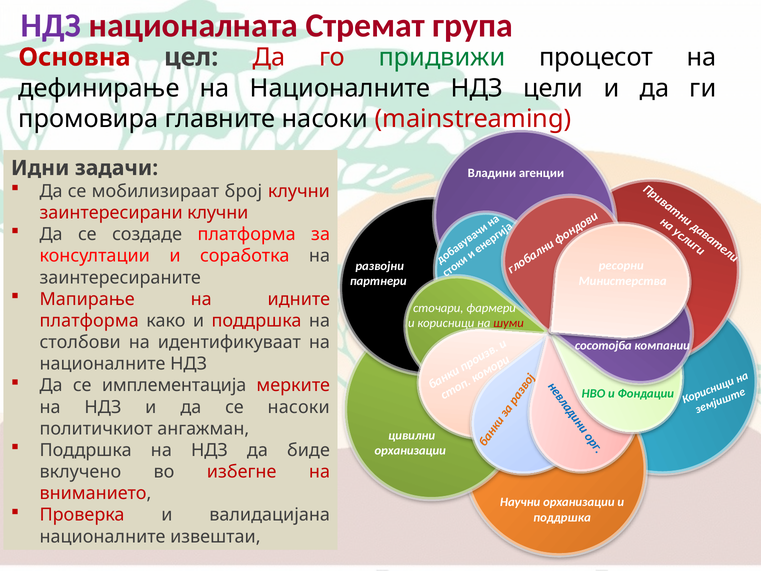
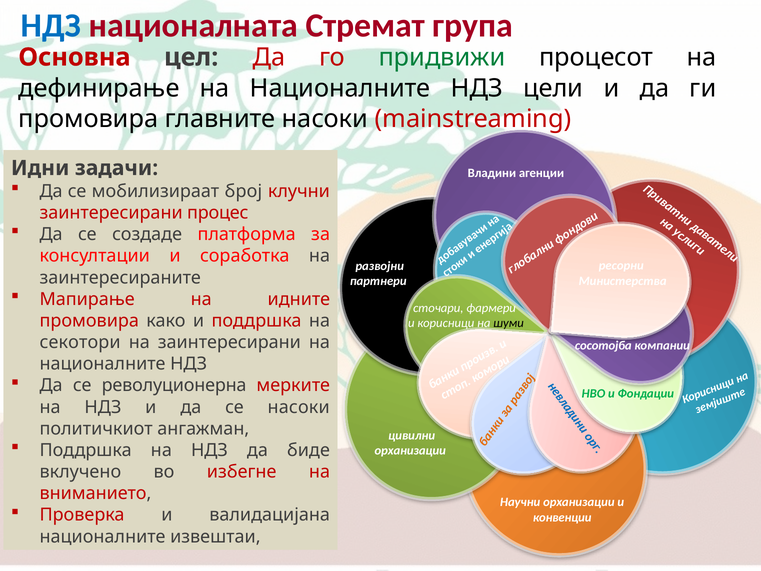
НДЗ colour: purple -> blue (51, 26)
заинтересирани клучни: клучни -> процес (218, 213)
платформа: платформа -> промовира (89, 321)
шуми colour: red -> black (509, 323)
столбови: столбови -> секотори (80, 342)
на идентификуваат: идентификуваат -> заинтересирани (229, 342)
имплементација: имплементација -> револуционерна (174, 385)
поддршка: поддршка -> конвенции (562, 517)
